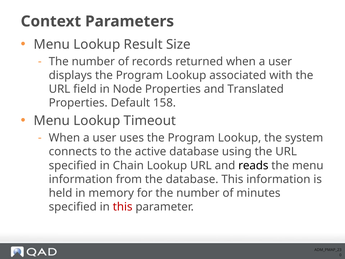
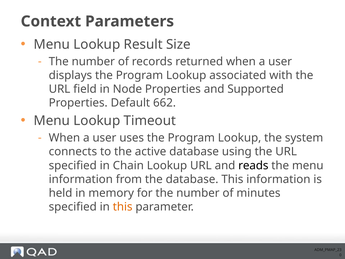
Translated: Translated -> Supported (256, 89)
158: 158 -> 662 (165, 103)
this colour: red -> orange (123, 207)
